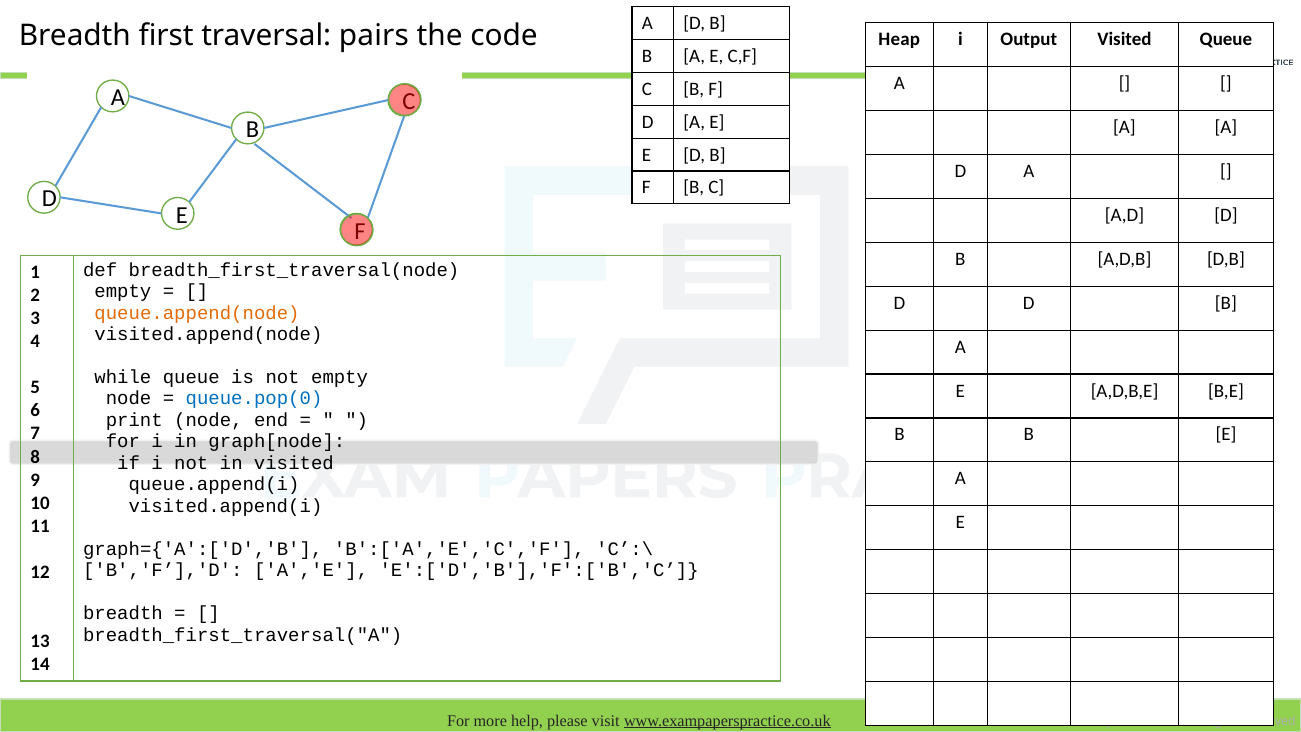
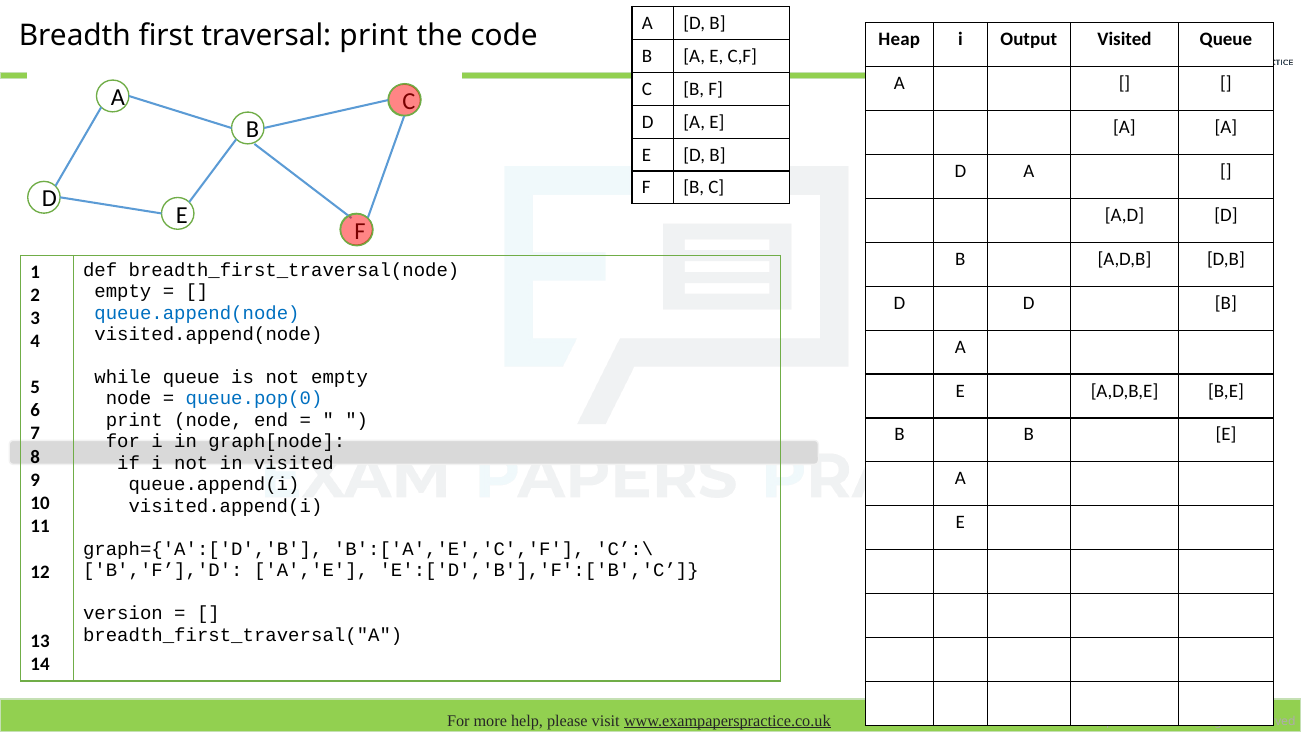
traversal pairs: pairs -> print (374, 36)
queue.append(node colour: orange -> blue (197, 313)
breadth: breadth -> version (123, 613)
